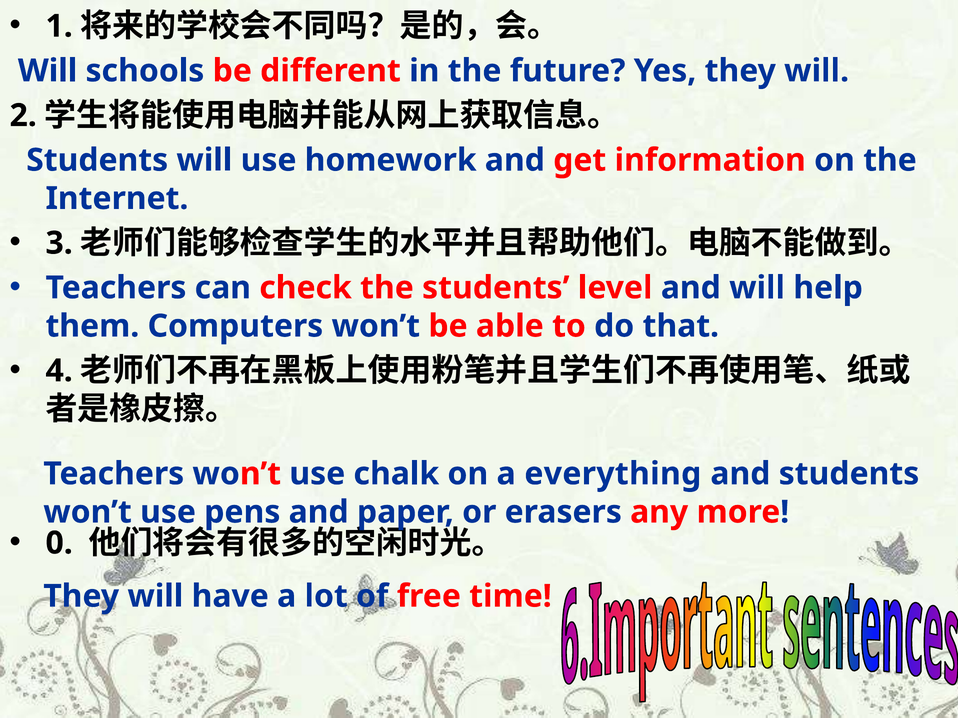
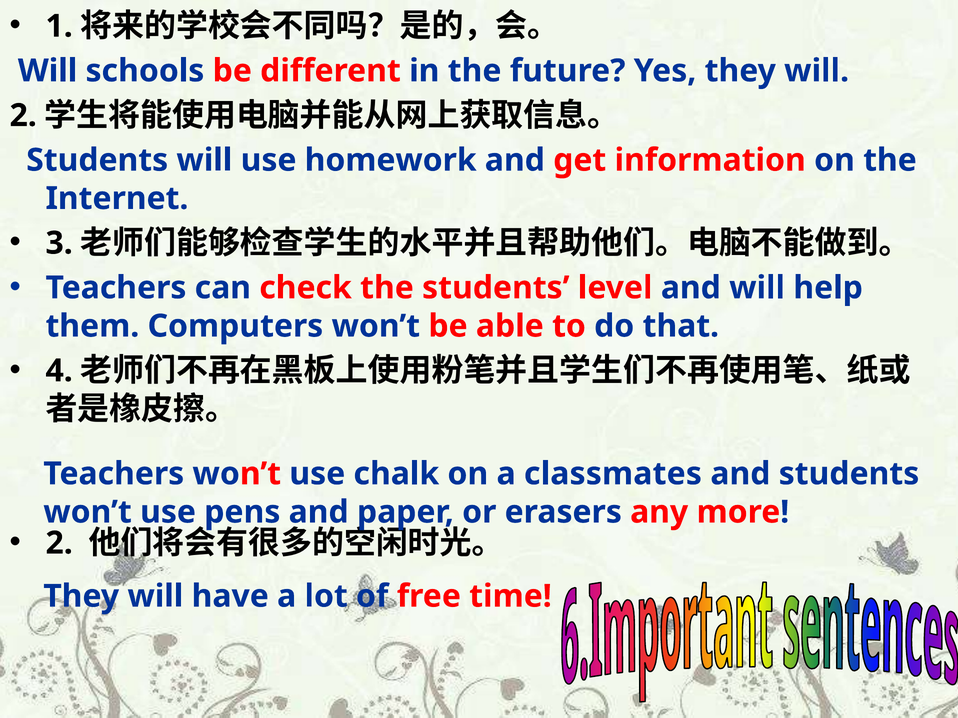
everything: everything -> classmates (613, 474)
0: 0 -> 2 (59, 543)
